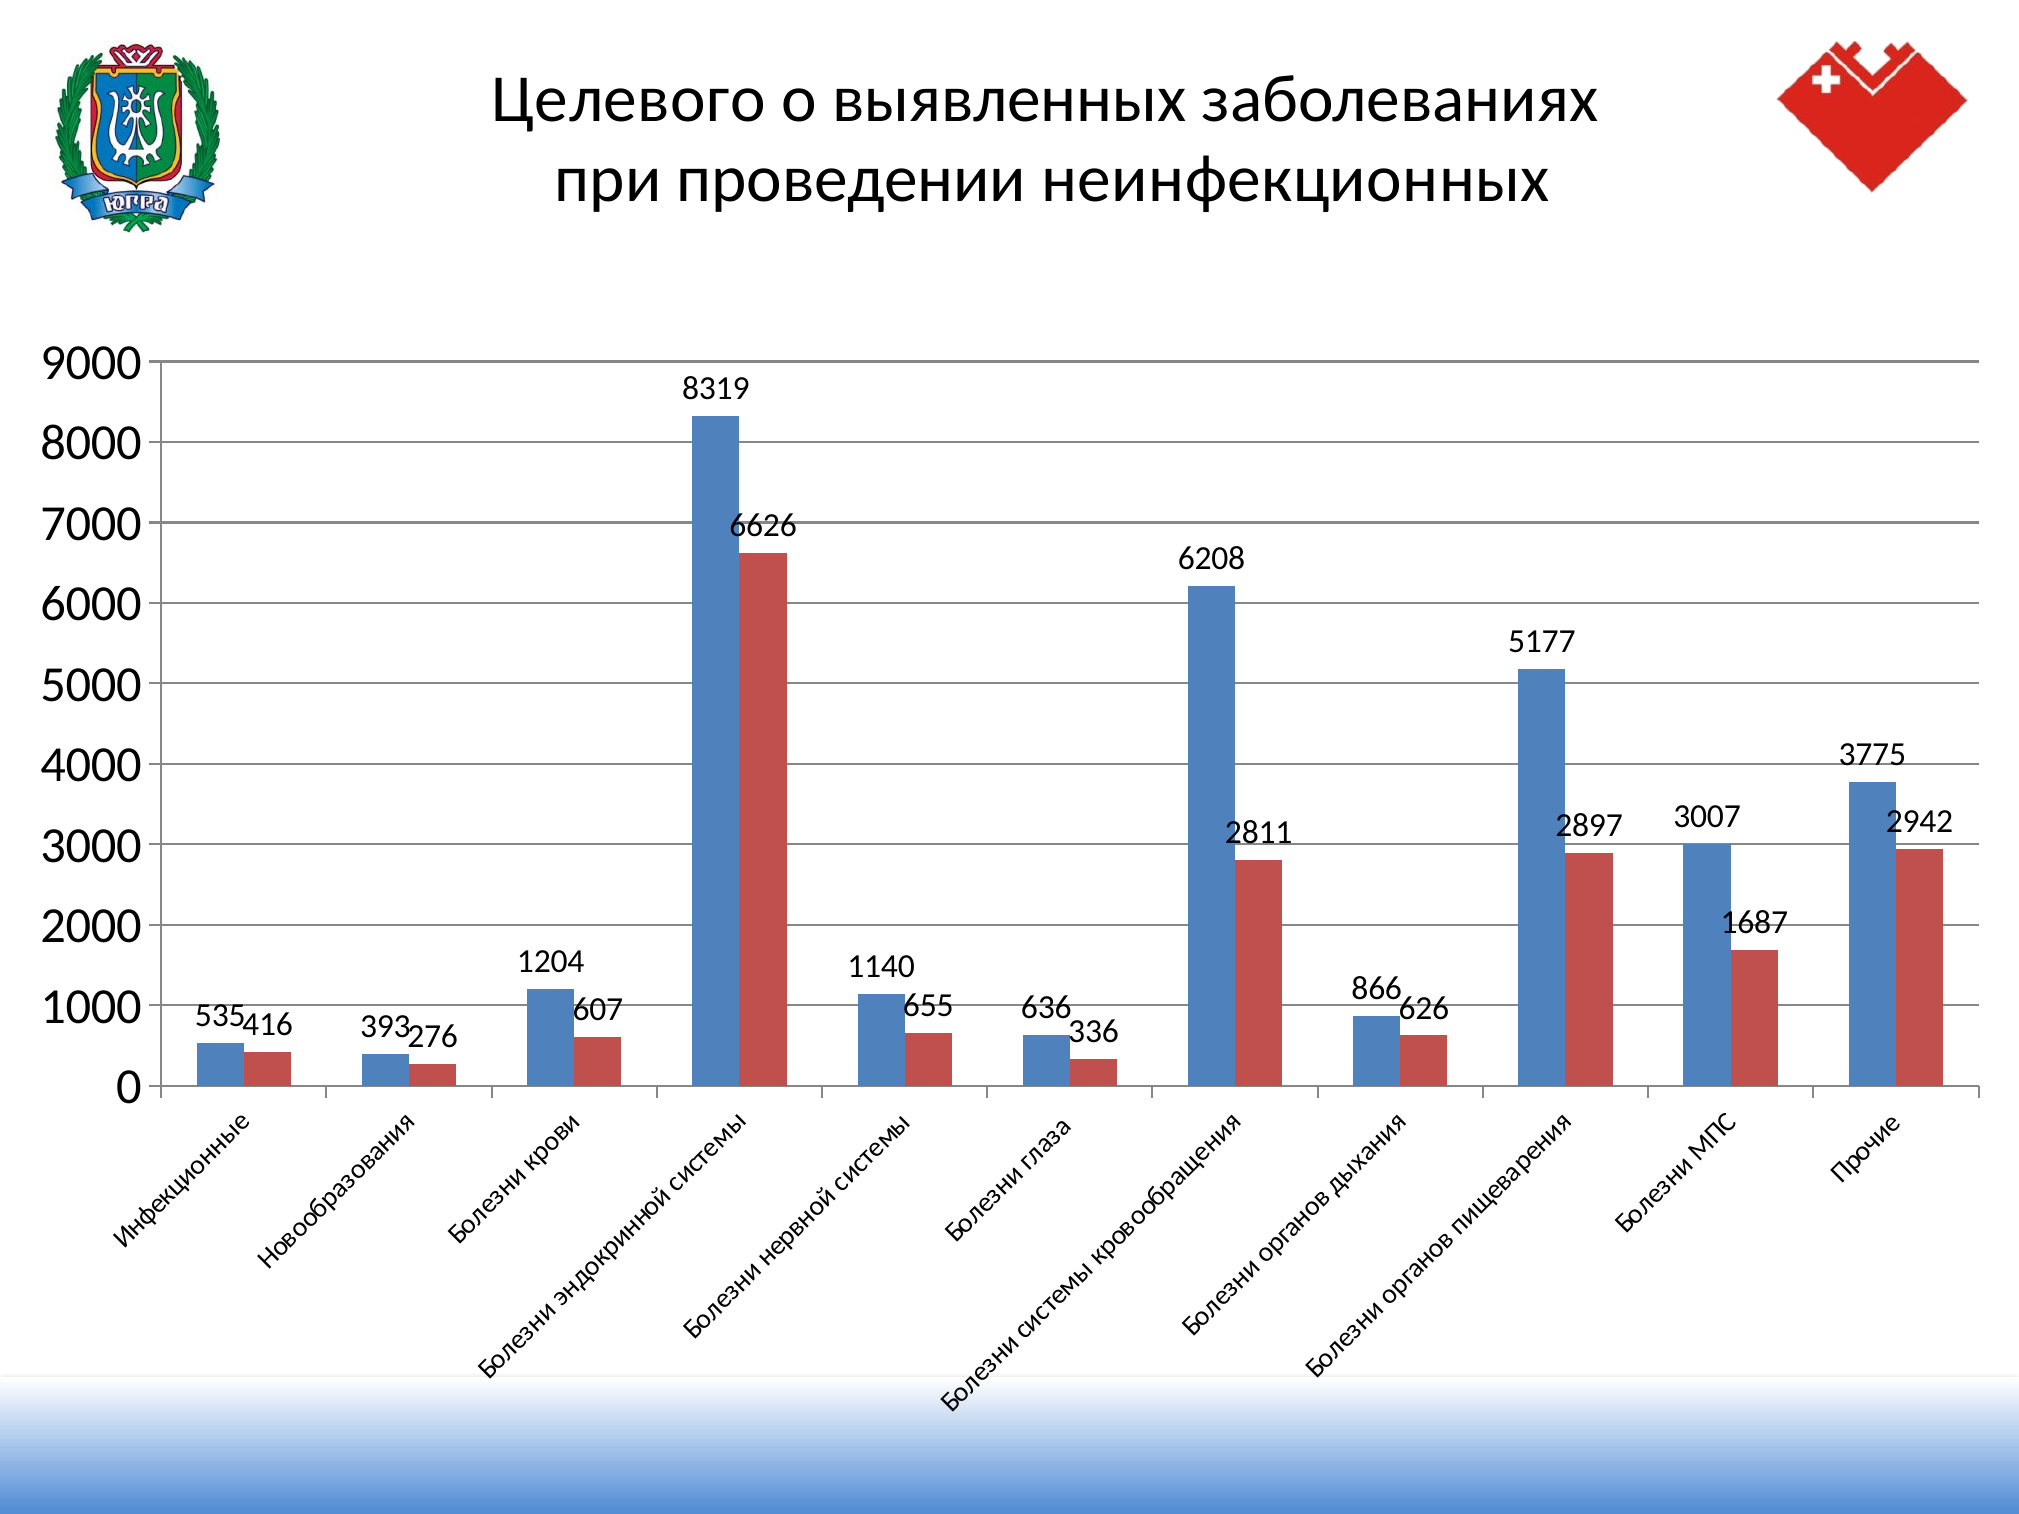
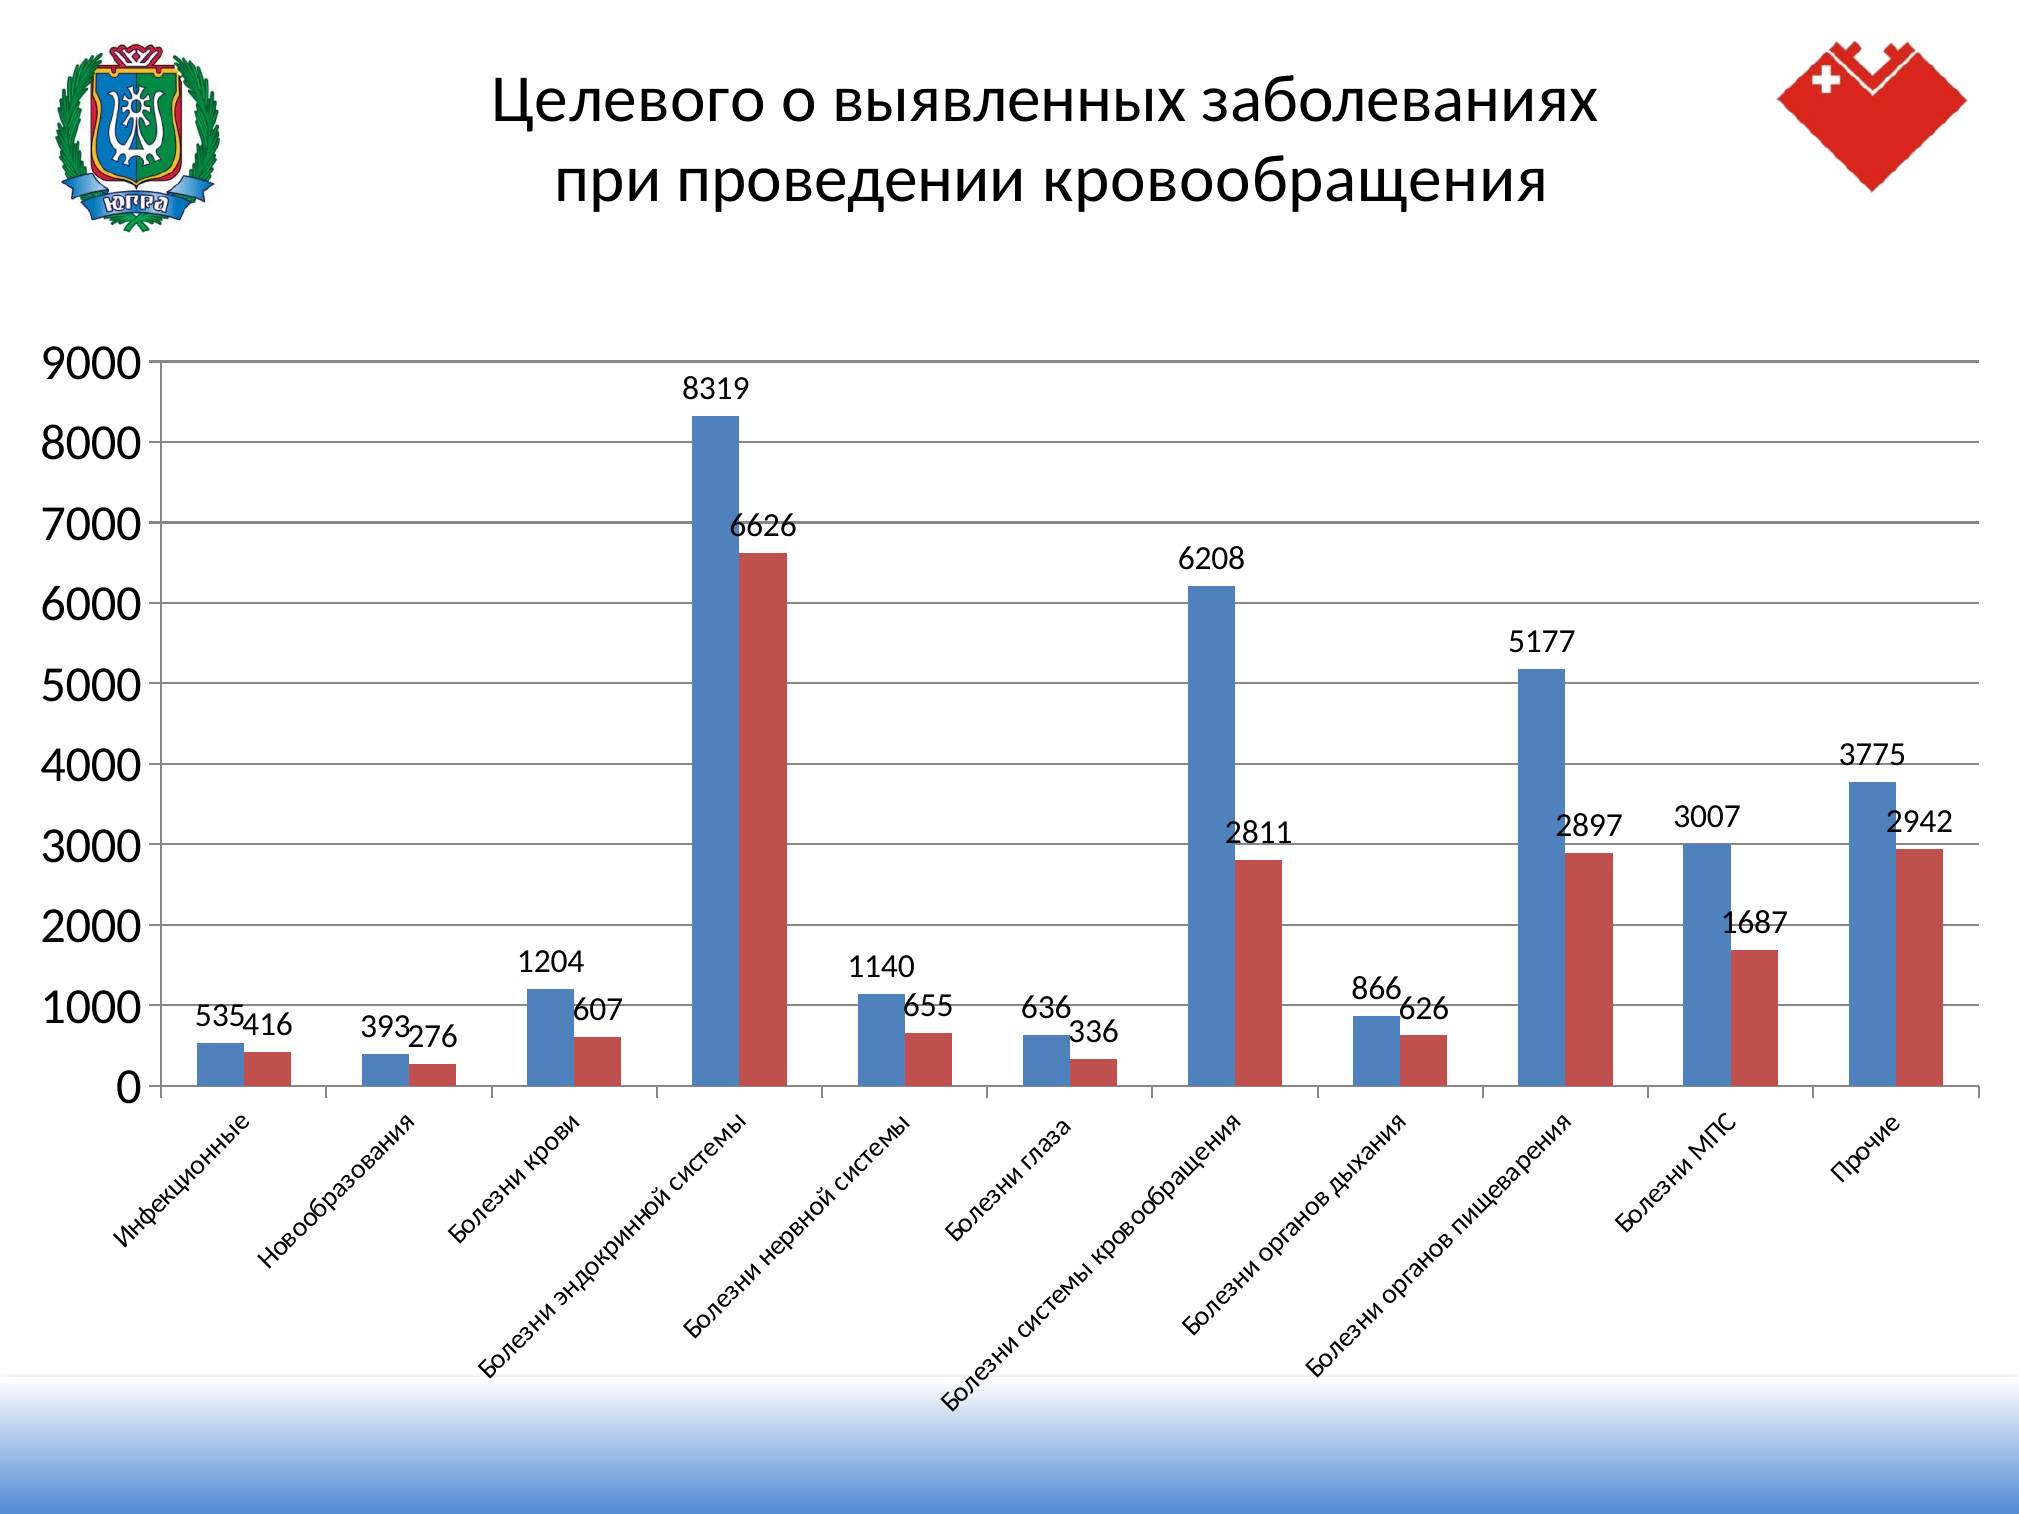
неинфекционных: неинфекционных -> кровообращения (1296, 180)
